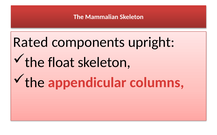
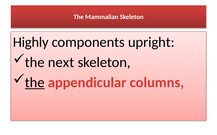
Rated: Rated -> Highly (31, 42)
float: float -> next (61, 63)
the underline: none -> present (35, 83)
